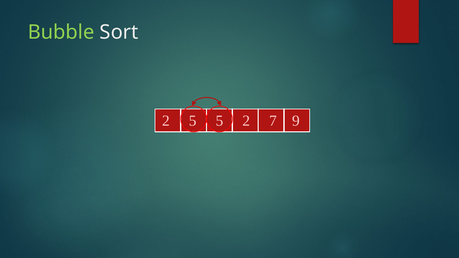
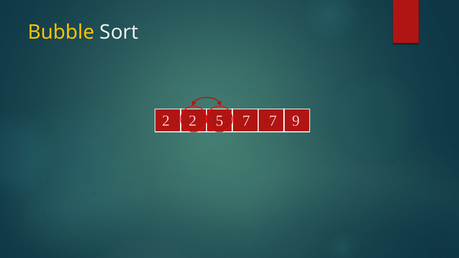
Bubble colour: light green -> yellow (61, 32)
2 5: 5 -> 2 (193, 121)
5 2: 2 -> 7 (246, 121)
